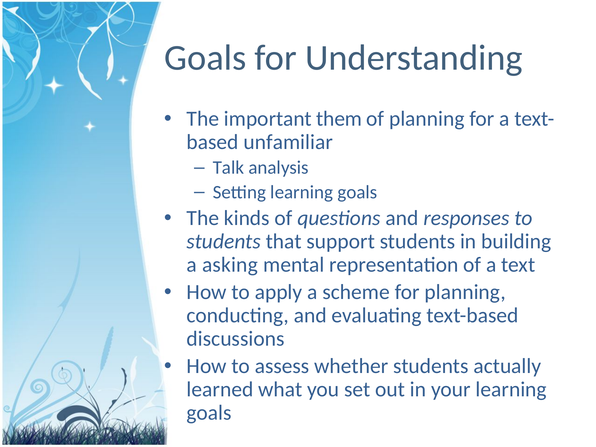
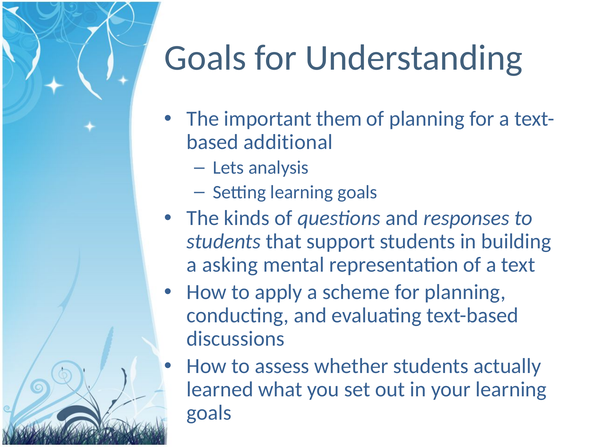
unfamiliar: unfamiliar -> additional (288, 142)
Talk: Talk -> Lets (228, 168)
